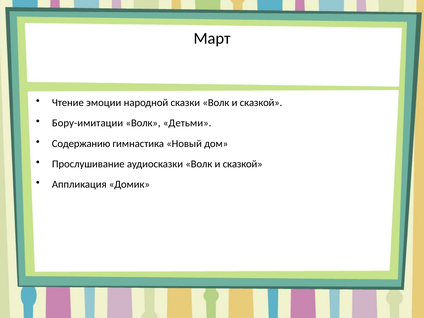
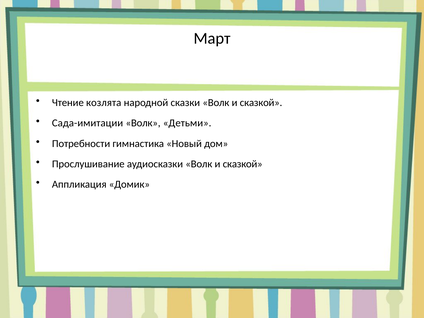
эмоции: эмоции -> козлята (104, 103)
Бору-имитации: Бору-имитации -> Сада-имитации (88, 123)
Содержанию: Содержанию -> Потребности (81, 144)
